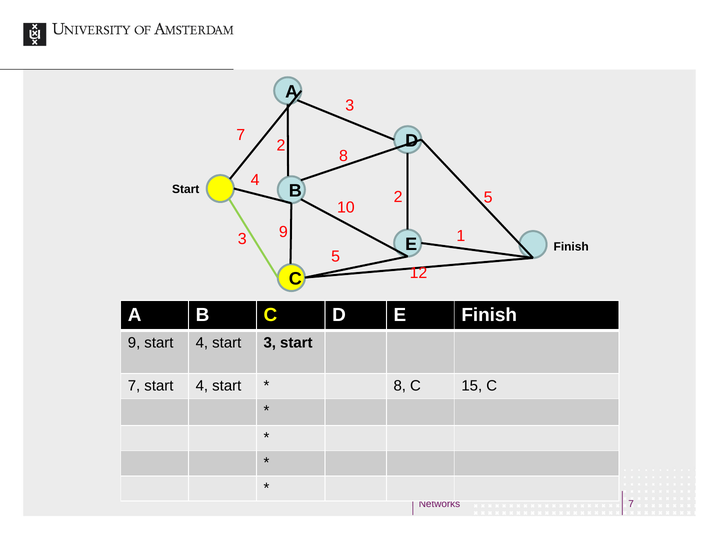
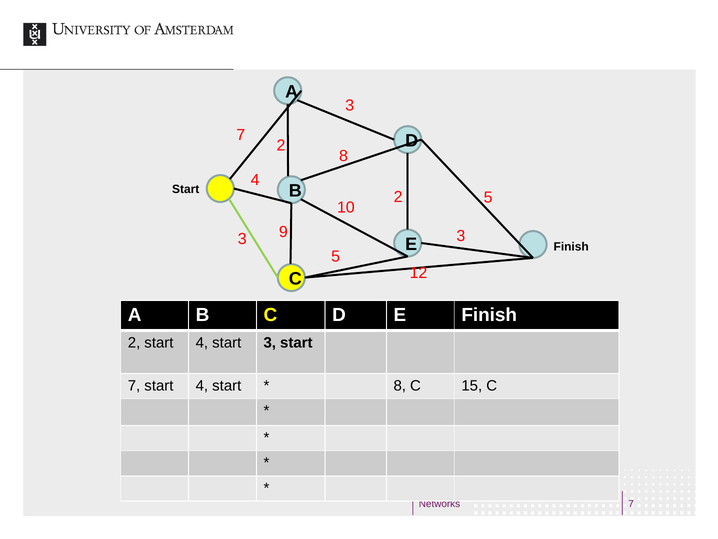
9 1: 1 -> 3 (461, 236)
9: 9 -> 2 (134, 342)
